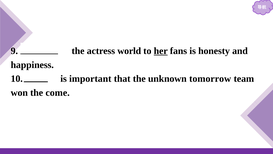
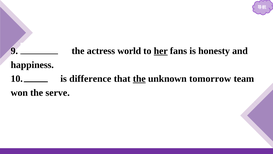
important: important -> difference (90, 79)
the underline: none -> present (139, 79)
come: come -> serve (58, 92)
